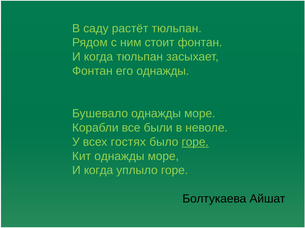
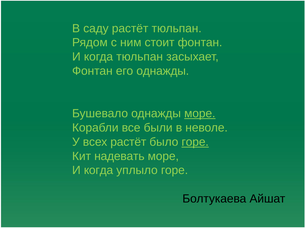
море underline: none -> present (200, 114)
всех гостях: гостях -> растёт (128, 142)
Кит однажды: однажды -> надевать (119, 157)
